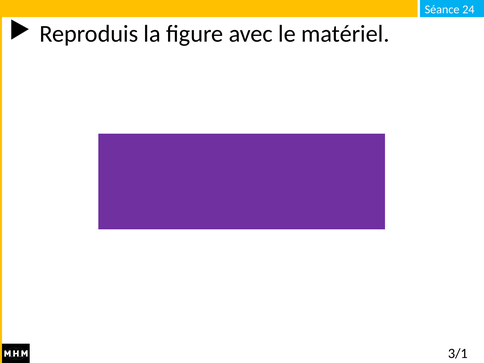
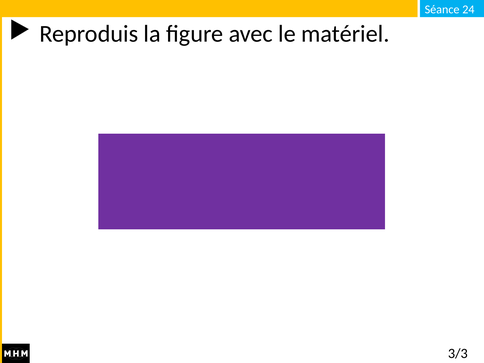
3/1: 3/1 -> 3/3 (458, 353)
